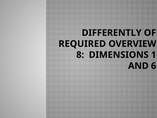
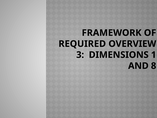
DIFFERENTLY: DIFFERENTLY -> FRAMEWORK (112, 33)
8: 8 -> 3 (80, 55)
6: 6 -> 8 (154, 66)
